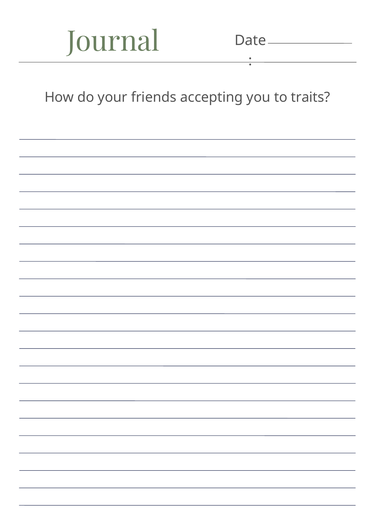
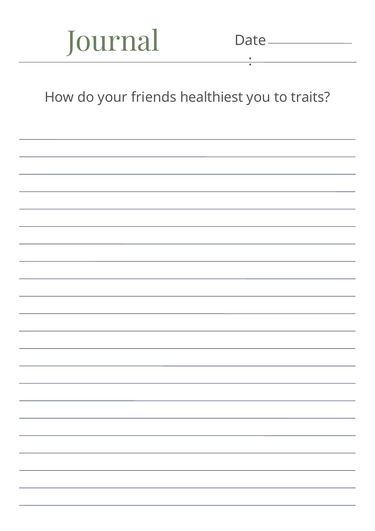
accepting: accepting -> healthiest (212, 97)
